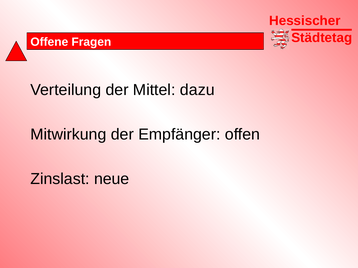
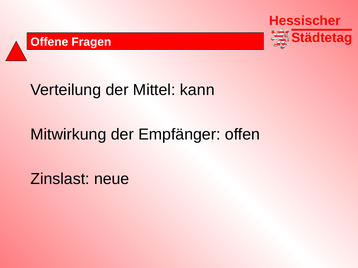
dazu: dazu -> kann (197, 90)
